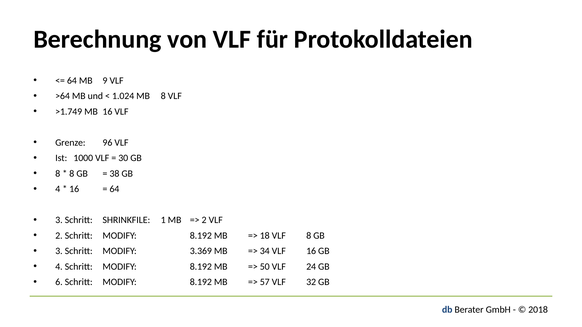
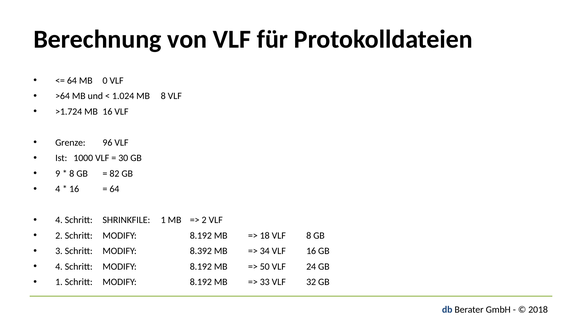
9: 9 -> 0 (105, 81)
>1.749: >1.749 -> >1.724 (69, 112)
8: 8 -> 9 (58, 174)
38: 38 -> 82 (114, 174)
3: 3 -> 4 (59, 220)
3.369: 3.369 -> 8.392 (201, 251)
6: 6 -> 1 (59, 282)
57: 57 -> 33 (265, 282)
